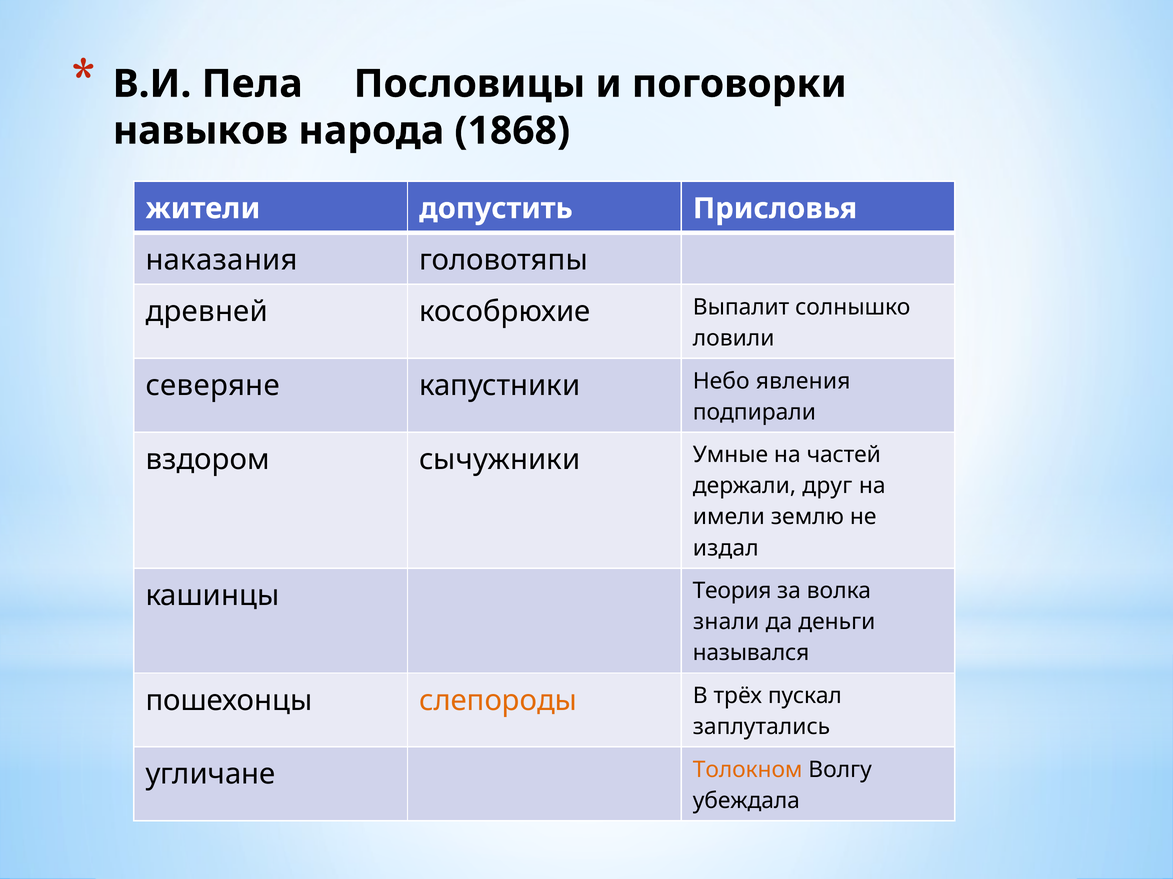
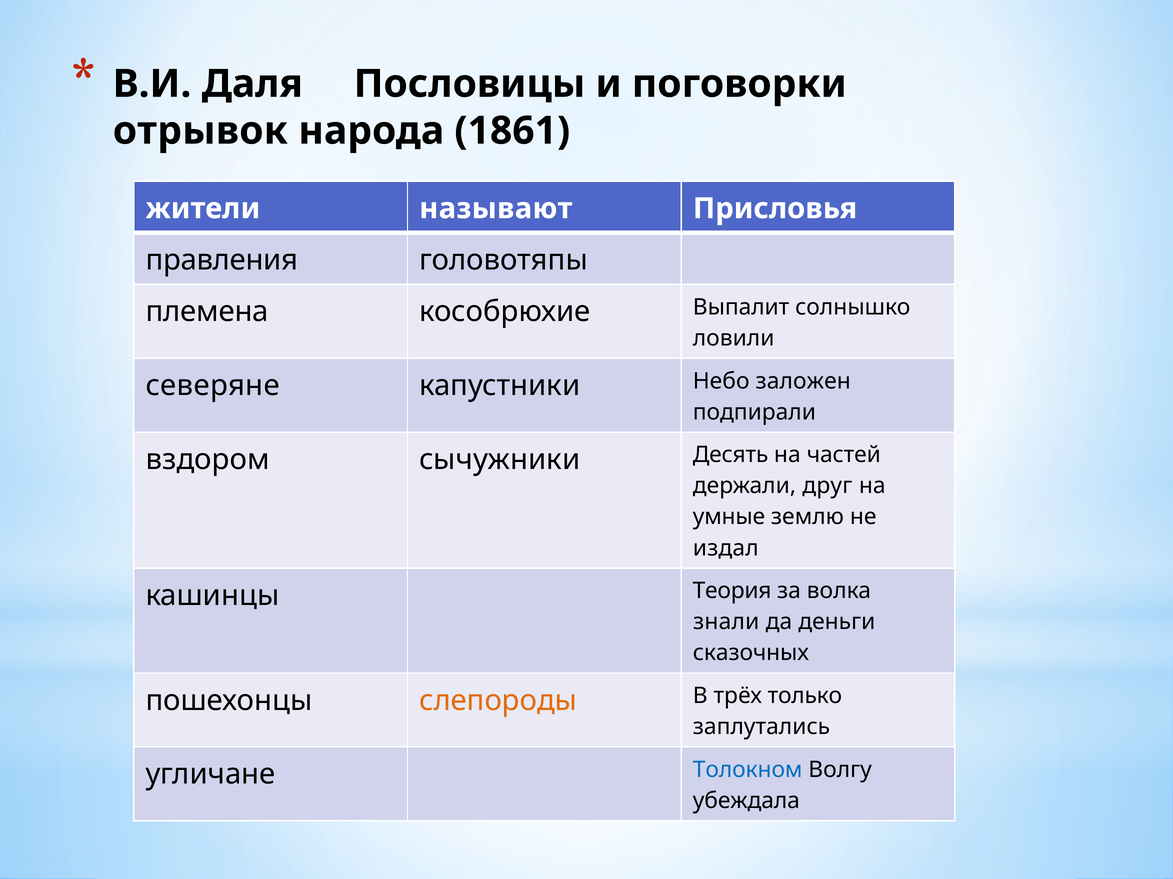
Пела: Пела -> Даля (252, 84)
навыков: навыков -> отрывок (200, 131)
1868: 1868 -> 1861 (512, 131)
допустить: допустить -> называют (496, 209)
наказания: наказания -> правления (222, 260)
древней: древней -> племена (207, 312)
явления: явления -> заложен (803, 381)
Умные: Умные -> Десять (731, 455)
имели: имели -> умные (729, 517)
назывался: назывался -> сказочных (751, 654)
пускал: пускал -> только (805, 696)
Толокном colour: orange -> blue (748, 770)
